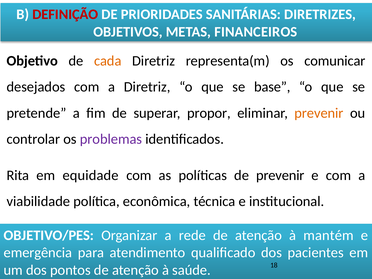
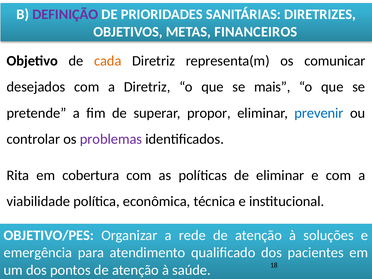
DEFINIÇÃO colour: red -> purple (65, 14)
base: base -> mais (272, 87)
prevenir colour: orange -> blue (319, 113)
equidade: equidade -> cobertura (91, 175)
de prevenir: prevenir -> eliminar (280, 175)
mantém: mantém -> soluções (329, 235)
